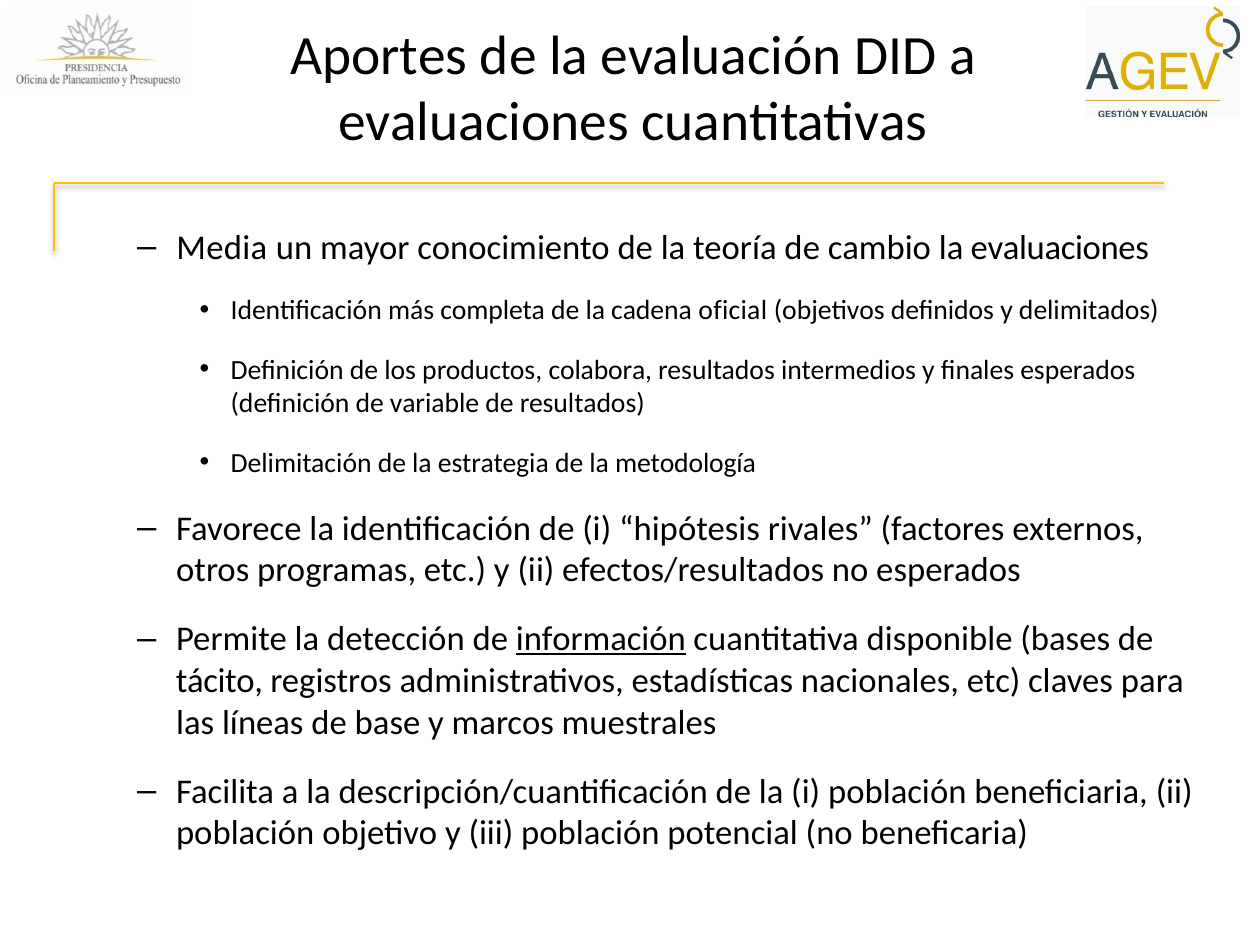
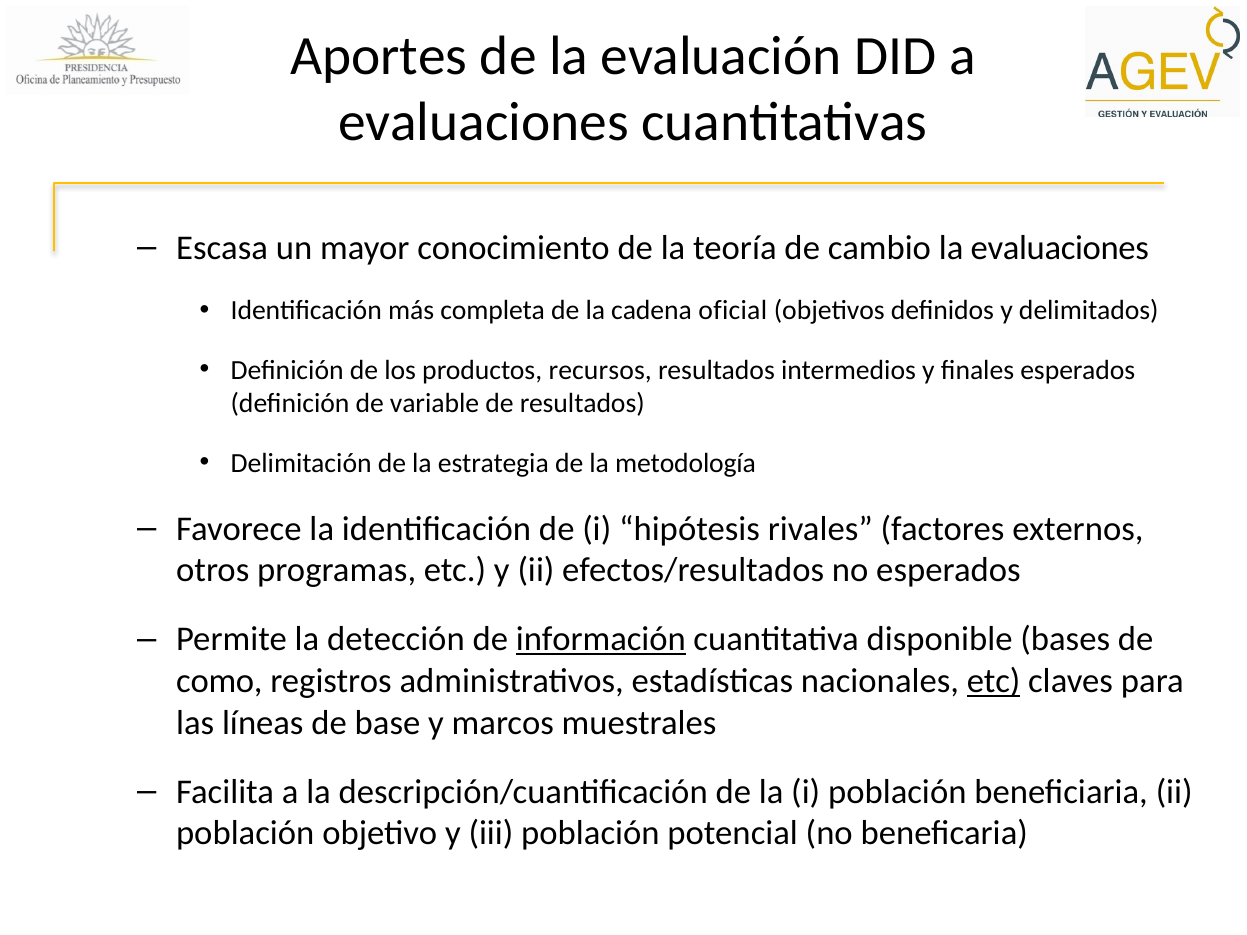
Media: Media -> Escasa (222, 248)
colabora: colabora -> recursos (600, 370)
tácito: tácito -> como (219, 681)
etc underline: none -> present (994, 681)
